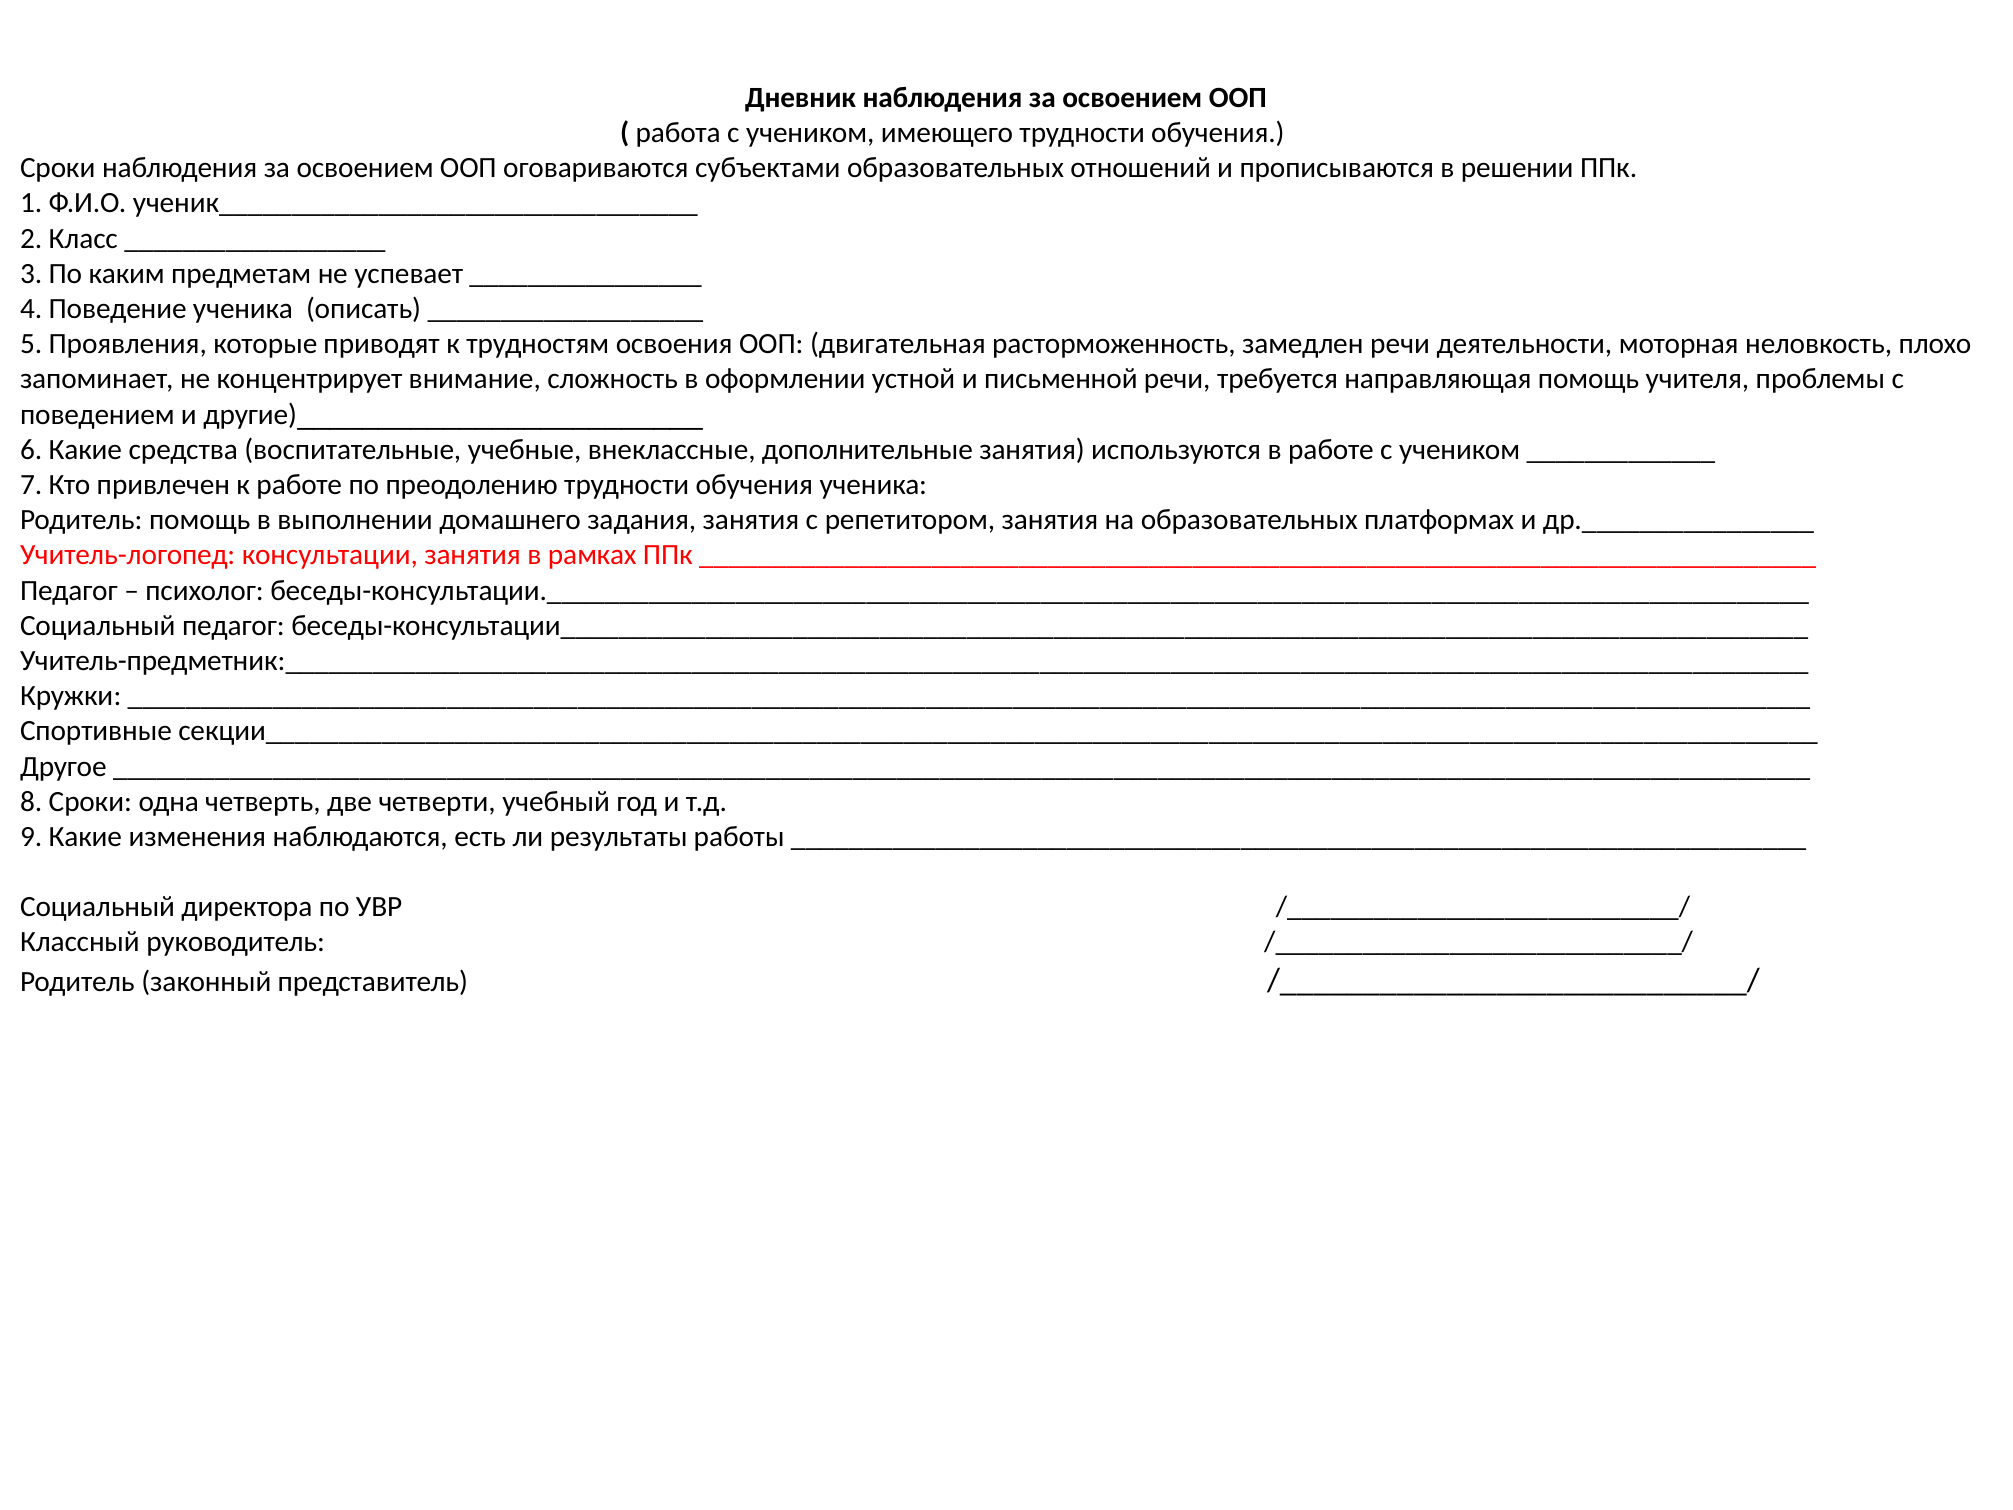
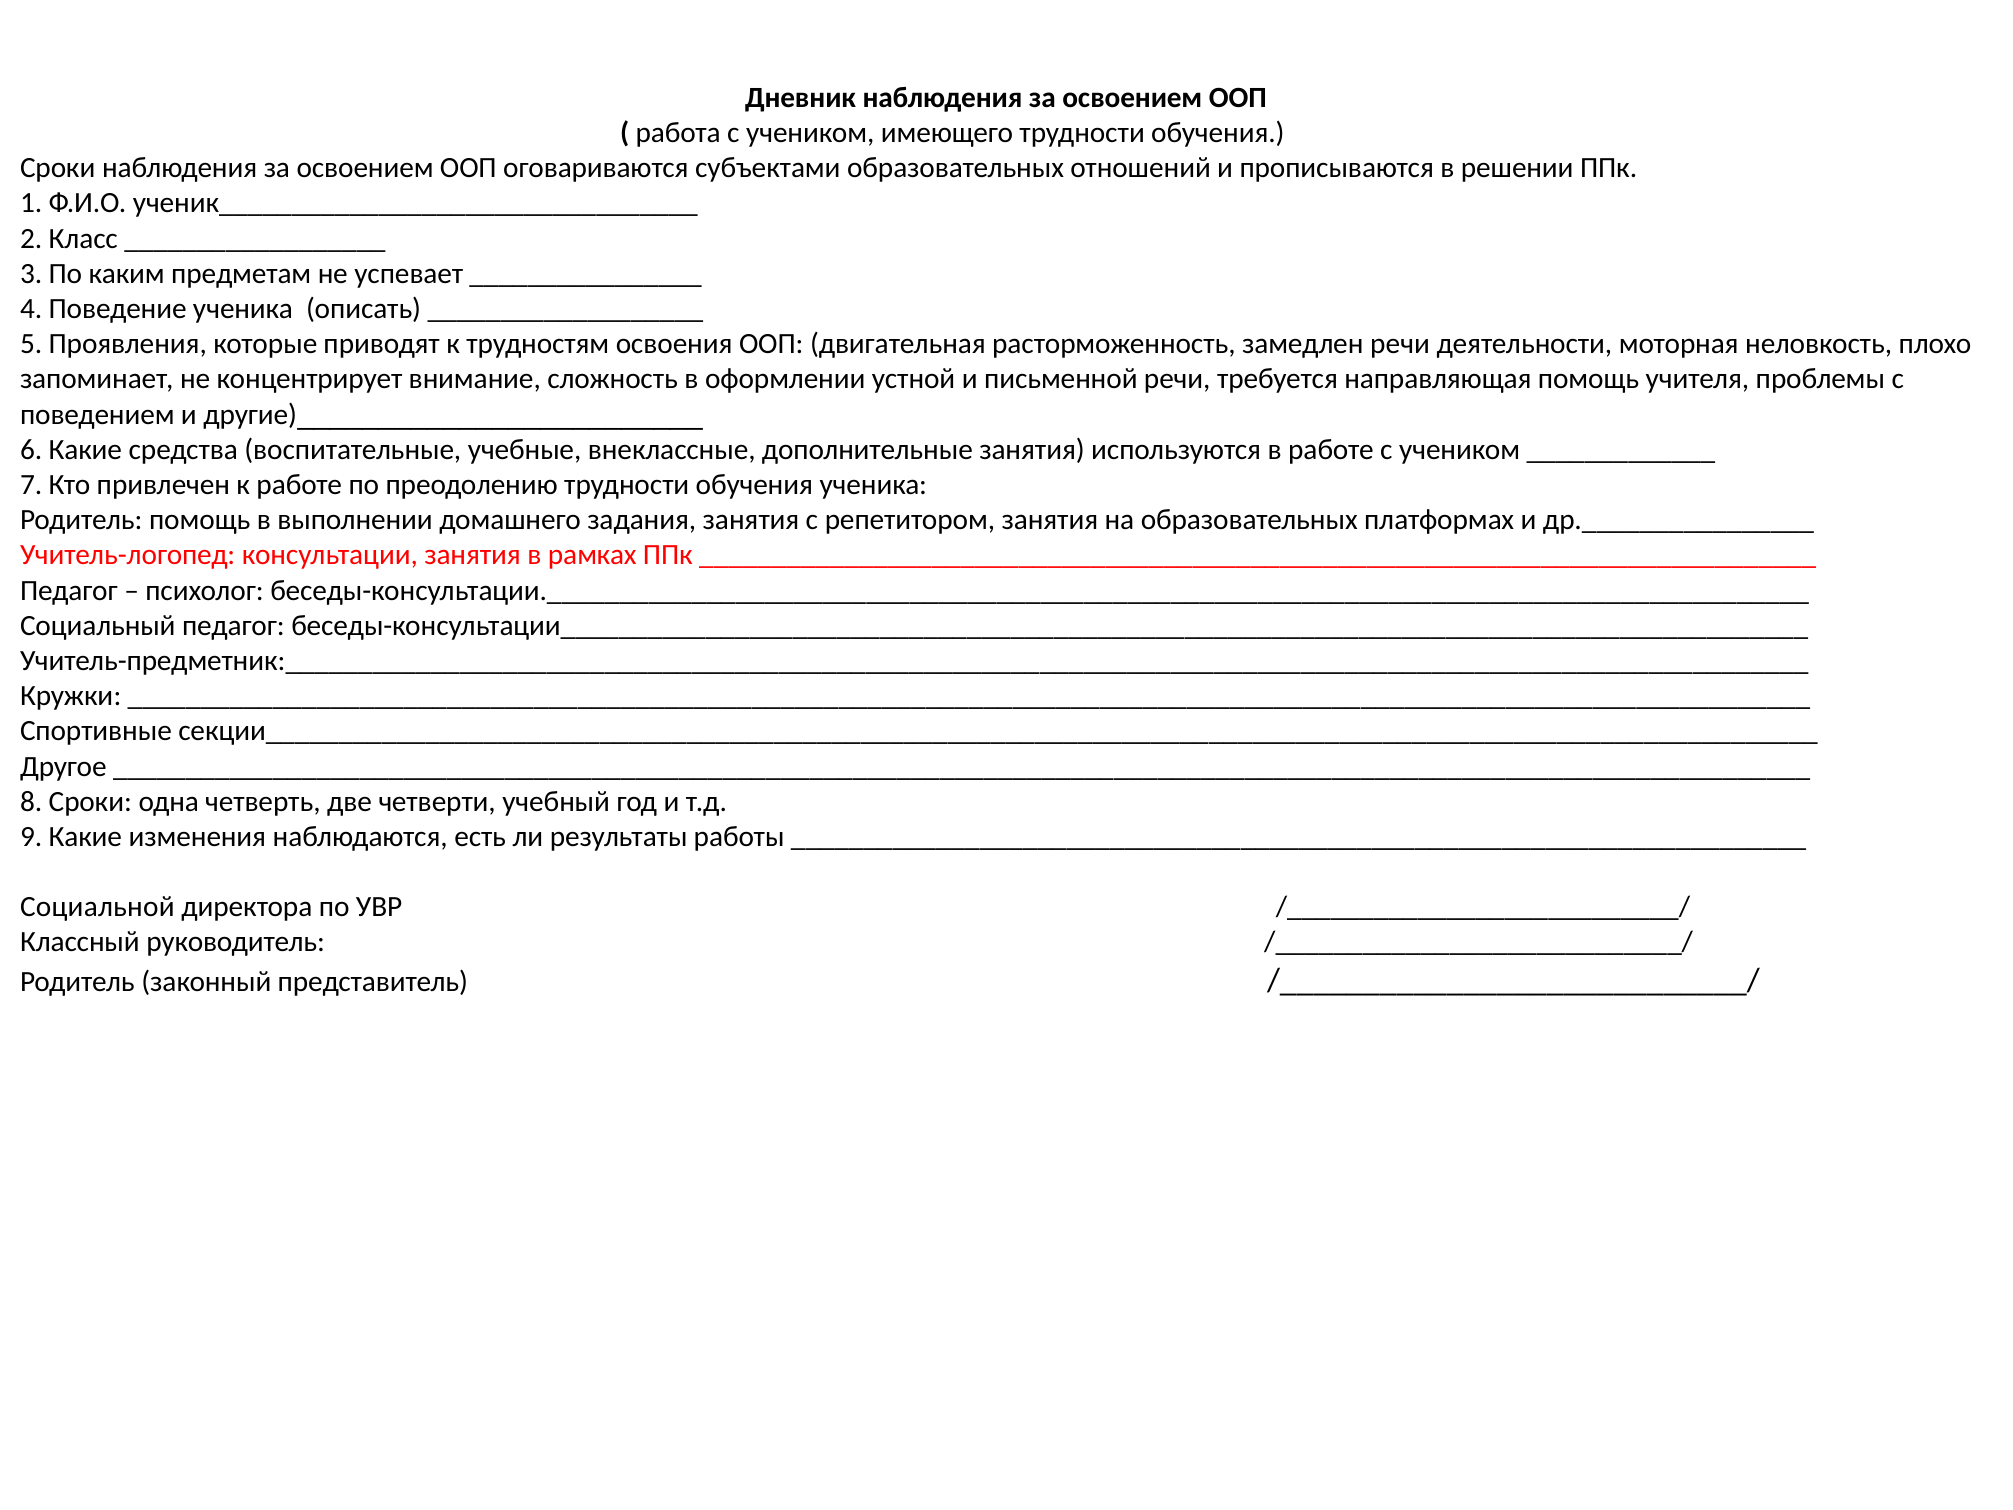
Социальный: Социальный -> Социальной (97, 907)
